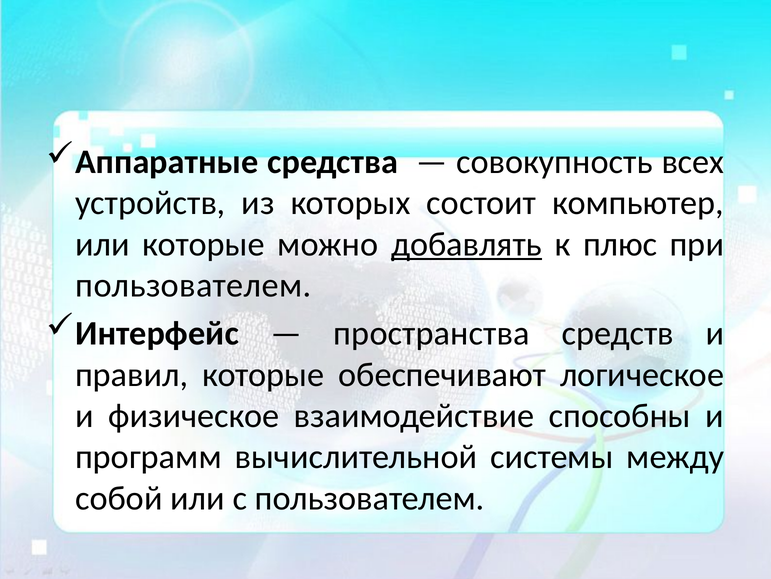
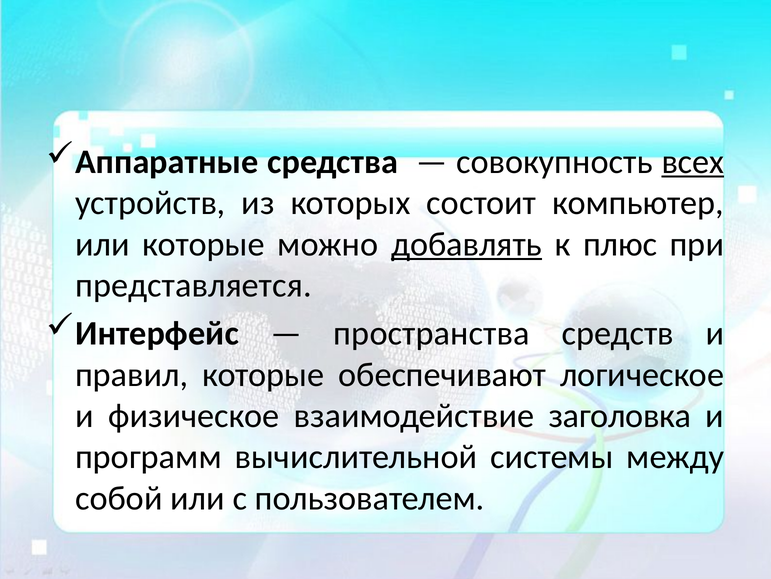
всех underline: none -> present (693, 162)
пользователем: пользователем -> представляется (193, 285)
способны: способны -> заголовка (620, 415)
